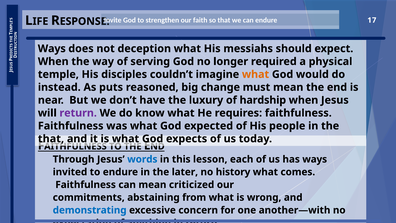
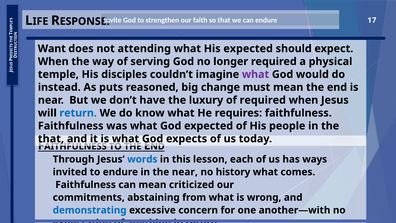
Ways: Ways -> Want (52, 49)
deception: deception -> attending (144, 49)
His messiahs: messiahs -> expected (248, 49)
what colour: orange -> purple (256, 74)
of hardship: hardship -> required (263, 100)
return colour: purple -> blue (78, 113)
the later: later -> near (185, 172)
